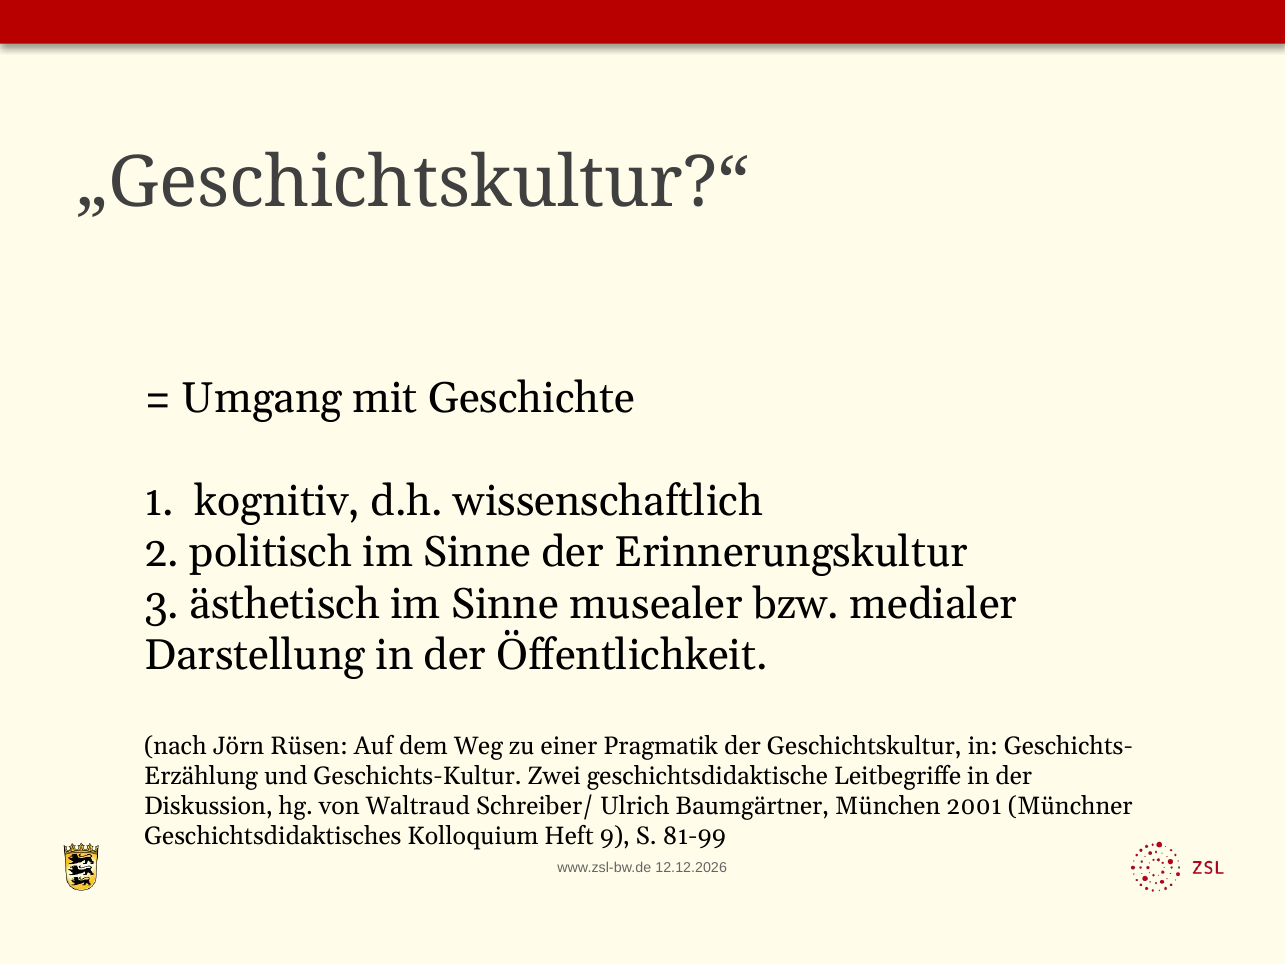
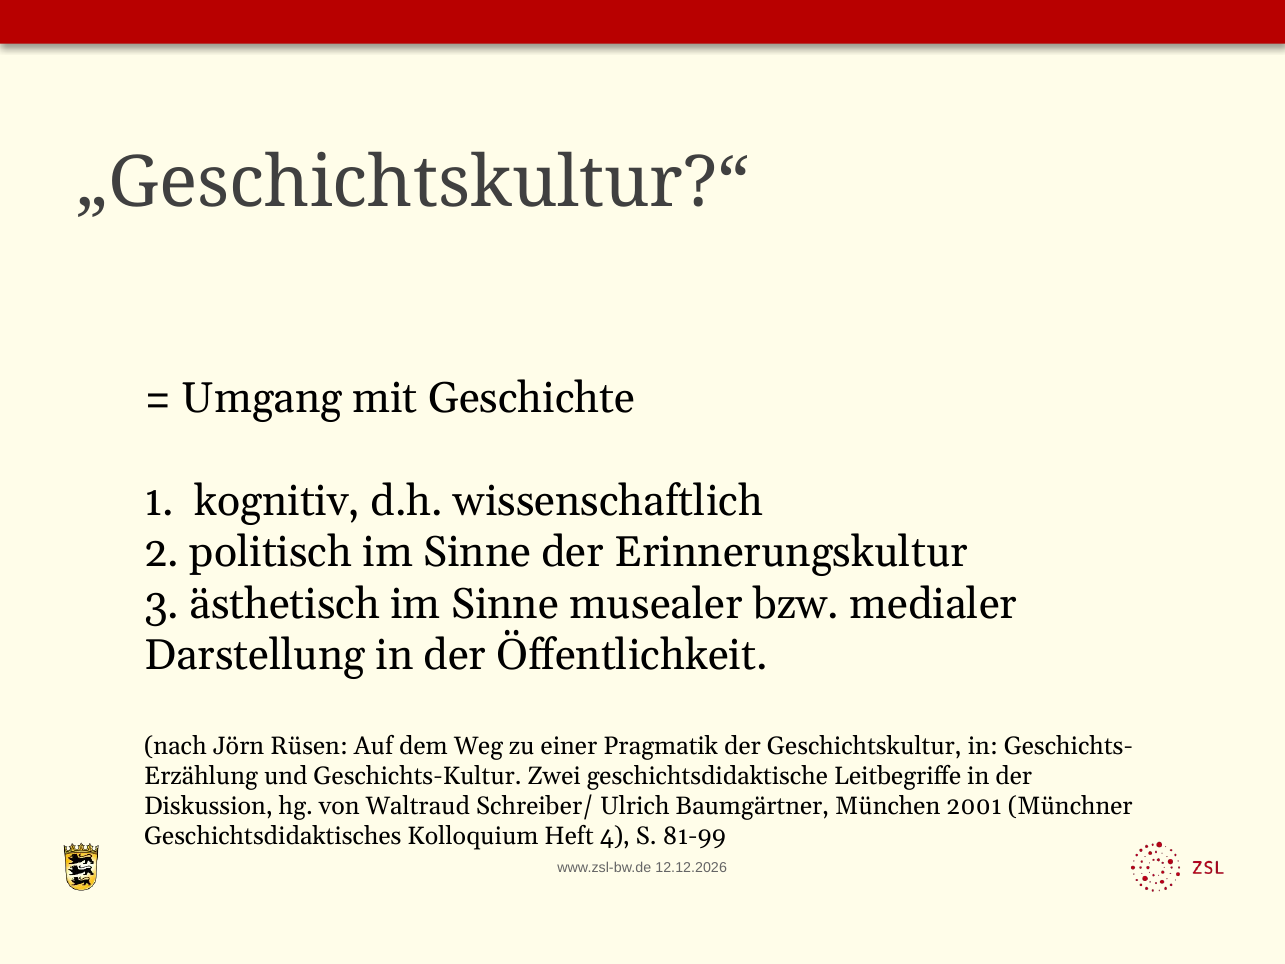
9: 9 -> 4 (615, 836)
